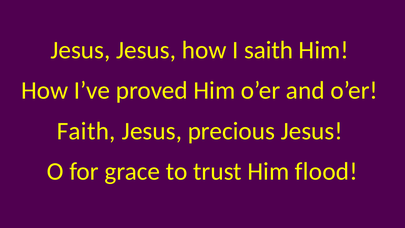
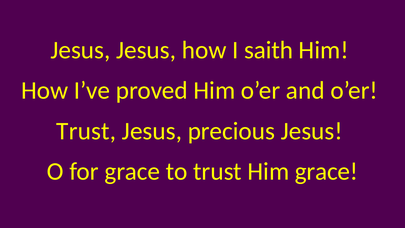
Faith: Faith -> Trust (86, 131)
Him flood: flood -> grace (327, 171)
